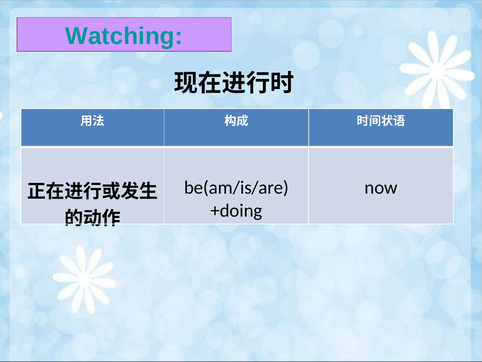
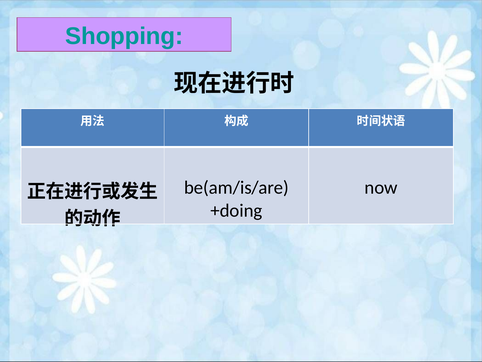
Watching: Watching -> Shopping (124, 36)
